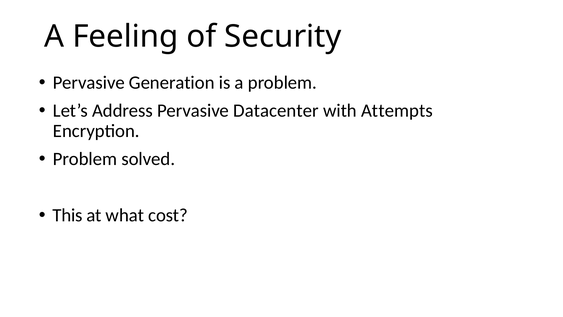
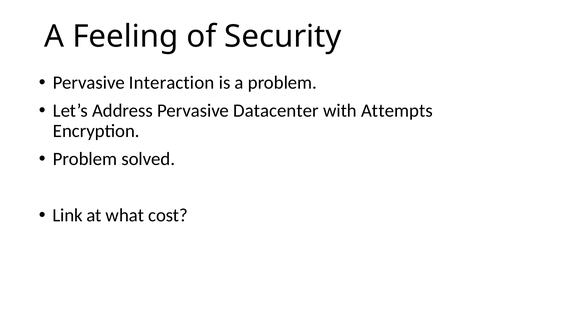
Generation: Generation -> Interaction (172, 83)
This: This -> Link (68, 215)
